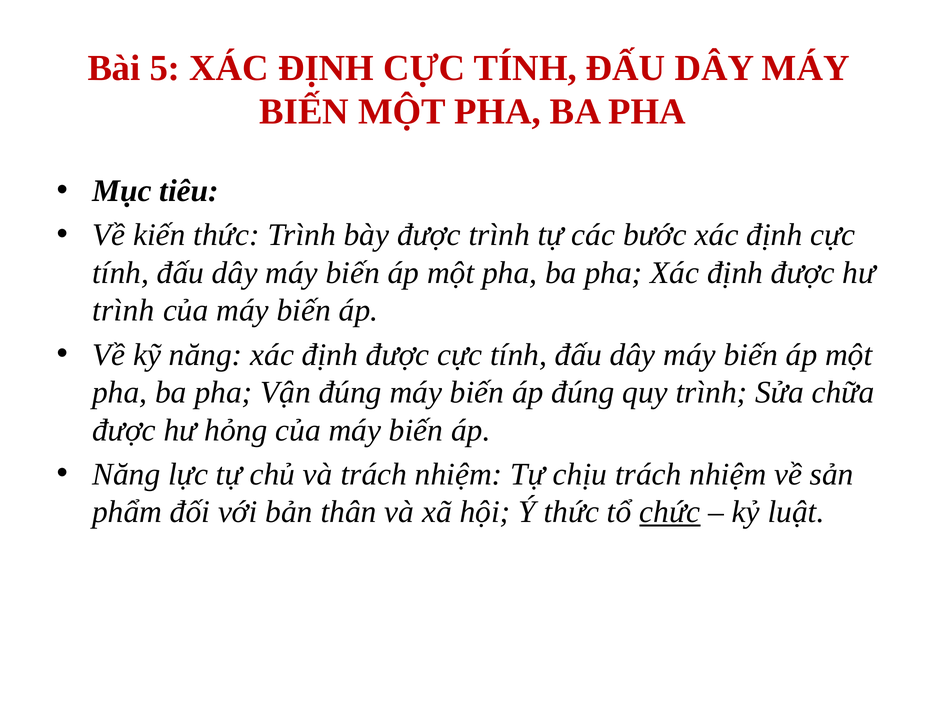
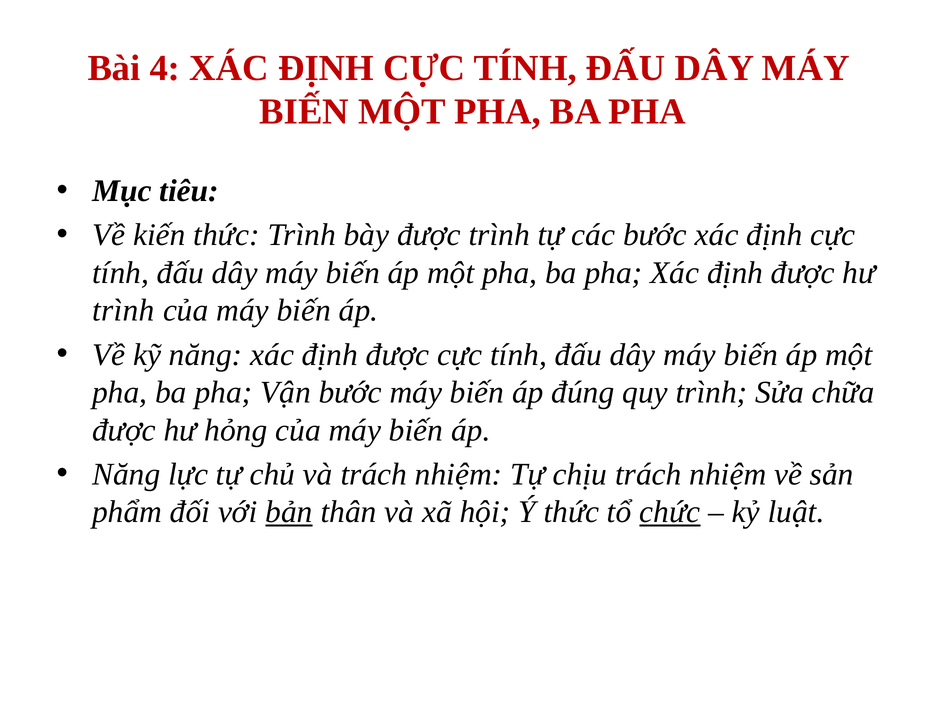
5: 5 -> 4 (165, 68)
Vận đúng: đúng -> bước (350, 393)
bản underline: none -> present (289, 512)
